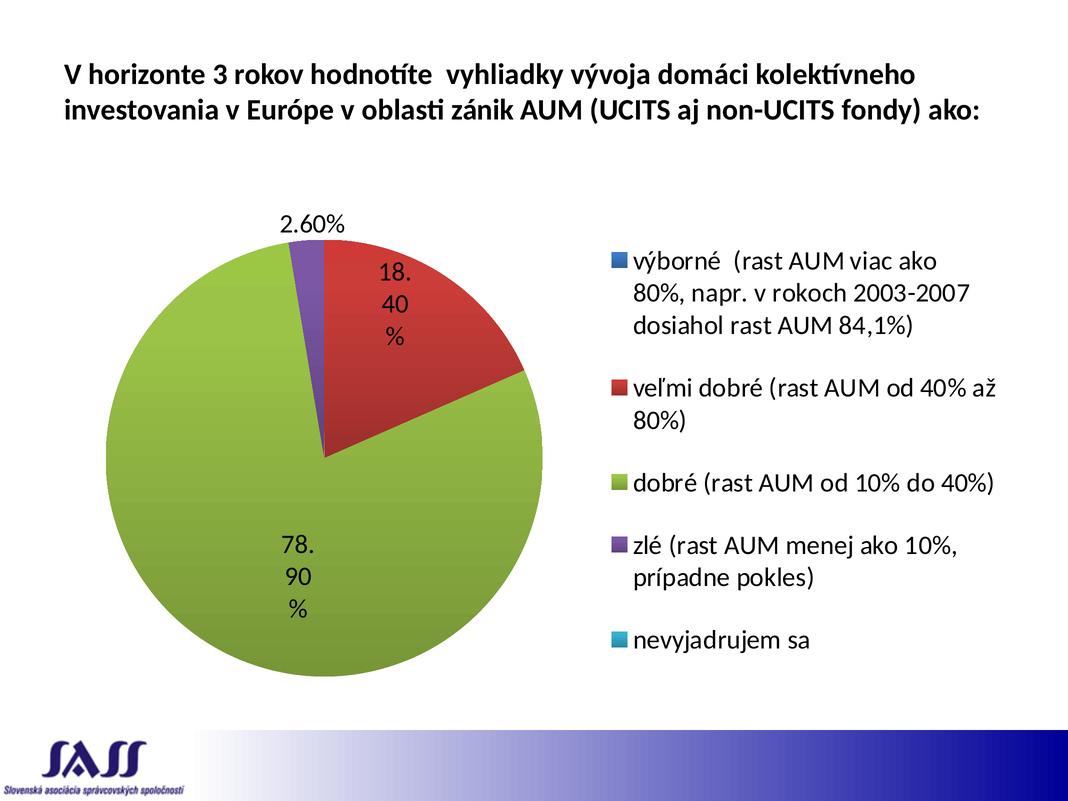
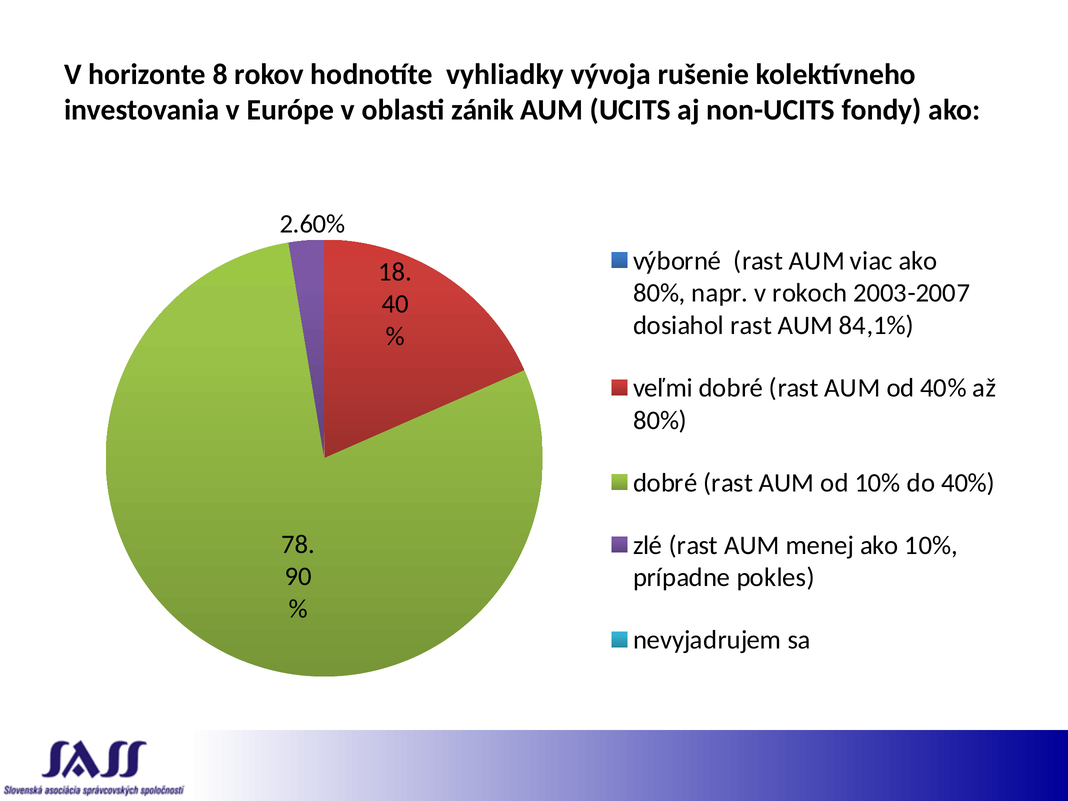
3: 3 -> 8 (220, 74)
domáci: domáci -> rušenie (703, 74)
